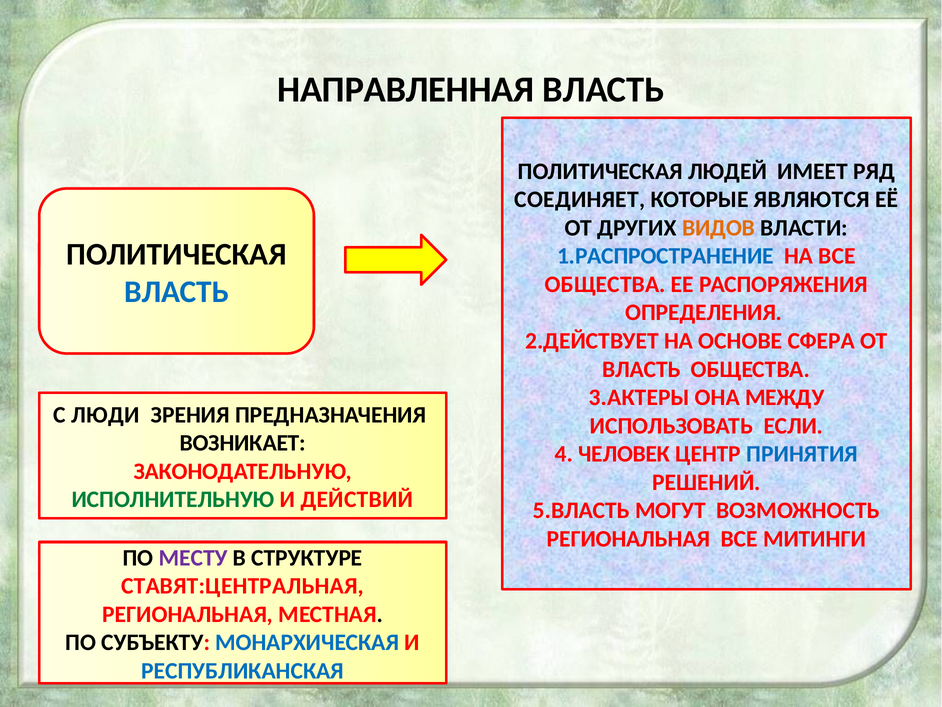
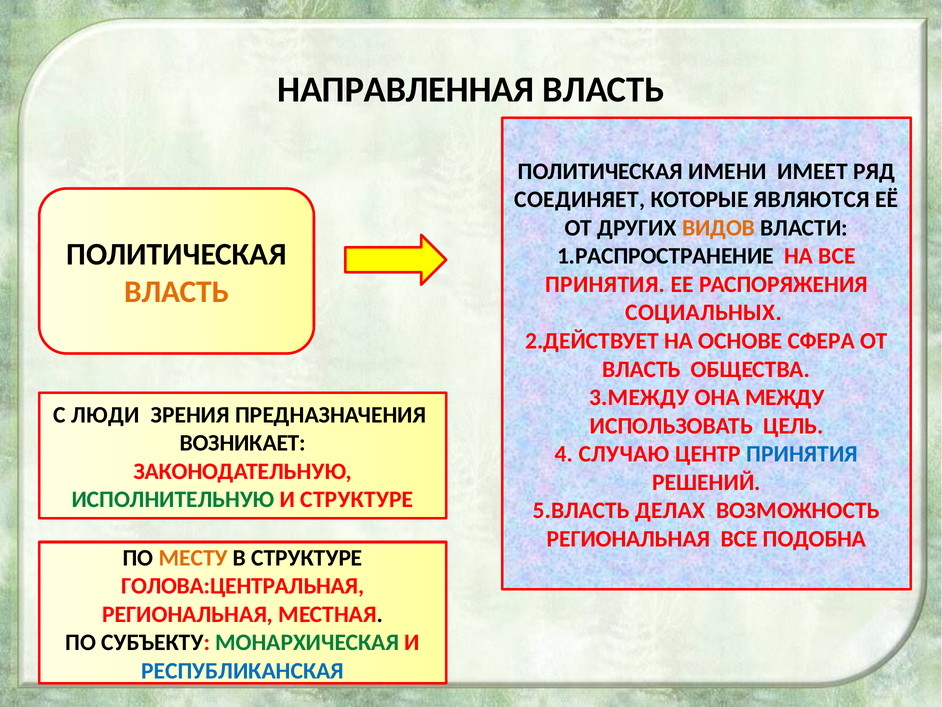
ЛЮДЕЙ: ЛЮДЕЙ -> ИМЕНИ (727, 171)
1.РАСПРОСТРАНЕНИЕ colour: blue -> black (665, 256)
ОБЩЕСТВА: ОБЩЕСТВА -> ПРИНЯТИЯ (605, 284)
ВЛАСТЬ colour: blue -> orange (177, 292)
ОПРЕДЕЛЕНИЯ: ОПРЕДЕЛЕНИЯ -> СОЦИАЛЬНЫХ (704, 312)
3.АКТЕРЫ: 3.АКТЕРЫ -> 3.МЕЖДУ (639, 397)
ЕСЛИ: ЕСЛИ -> ЦЕЛЬ (793, 426)
ЧЕЛОВЕК: ЧЕЛОВЕК -> СЛУЧАЮ (624, 454)
И ДЕЙСТВИЙ: ДЕЙСТВИЙ -> СТРУКТУРЕ (357, 499)
МОГУТ: МОГУТ -> ДЕЛАХ (670, 510)
МИТИНГИ: МИТИНГИ -> ПОДОБНА (815, 539)
МЕСТУ colour: purple -> orange (193, 557)
СТАВЯТ:ЦЕНТРАЛЬНАЯ: СТАВЯТ:ЦЕНТРАЛЬНАЯ -> ГОЛОВА:ЦЕНТРАЛЬНАЯ (243, 586)
МОНАРХИЧЕСКАЯ colour: blue -> green (307, 642)
